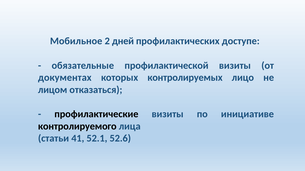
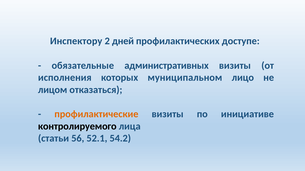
Мобильное: Мобильное -> Инспектору (76, 41)
профилактической: профилактической -> административных (167, 66)
документах: документах -> исполнения (65, 78)
контролируемых: контролируемых -> муниципальном (185, 78)
профилактические colour: black -> orange (96, 114)
41: 41 -> 56 (78, 139)
52.6: 52.6 -> 54.2 (120, 139)
